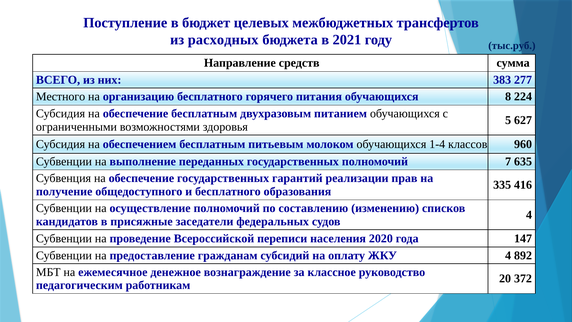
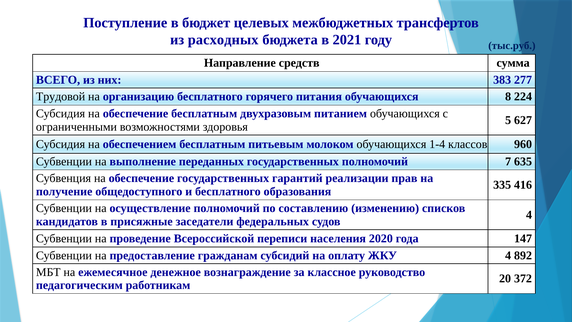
Местного: Местного -> Трудовой (61, 97)
